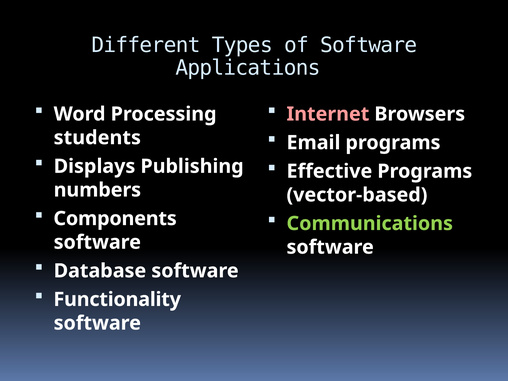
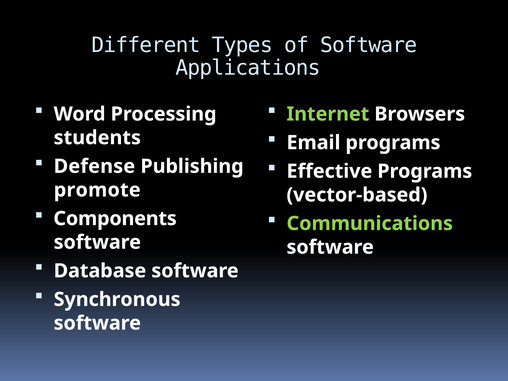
Internet colour: pink -> light green (328, 114)
Displays: Displays -> Defense (94, 166)
numbers: numbers -> promote (97, 190)
Functionality: Functionality -> Synchronous (117, 299)
